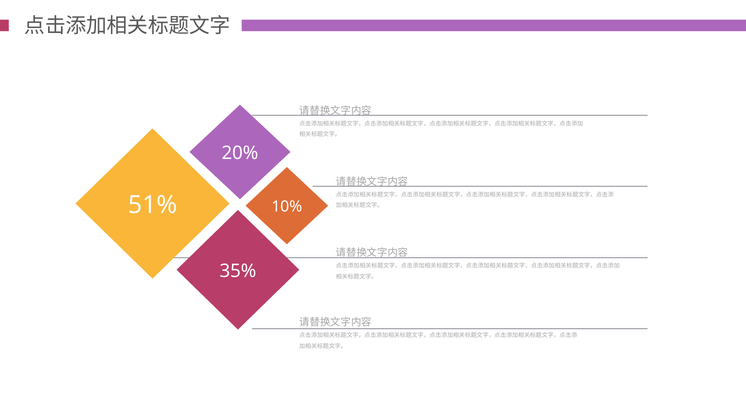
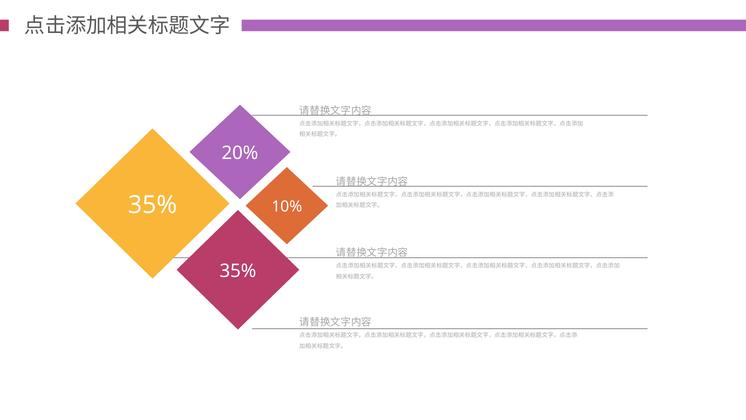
51%: 51% -> 35% (153, 205)
